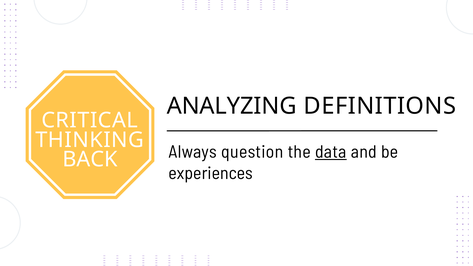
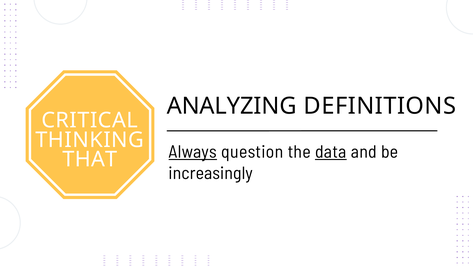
Always underline: none -> present (193, 152)
BACK: BACK -> THAT (90, 159)
experiences: experiences -> increasingly (211, 173)
